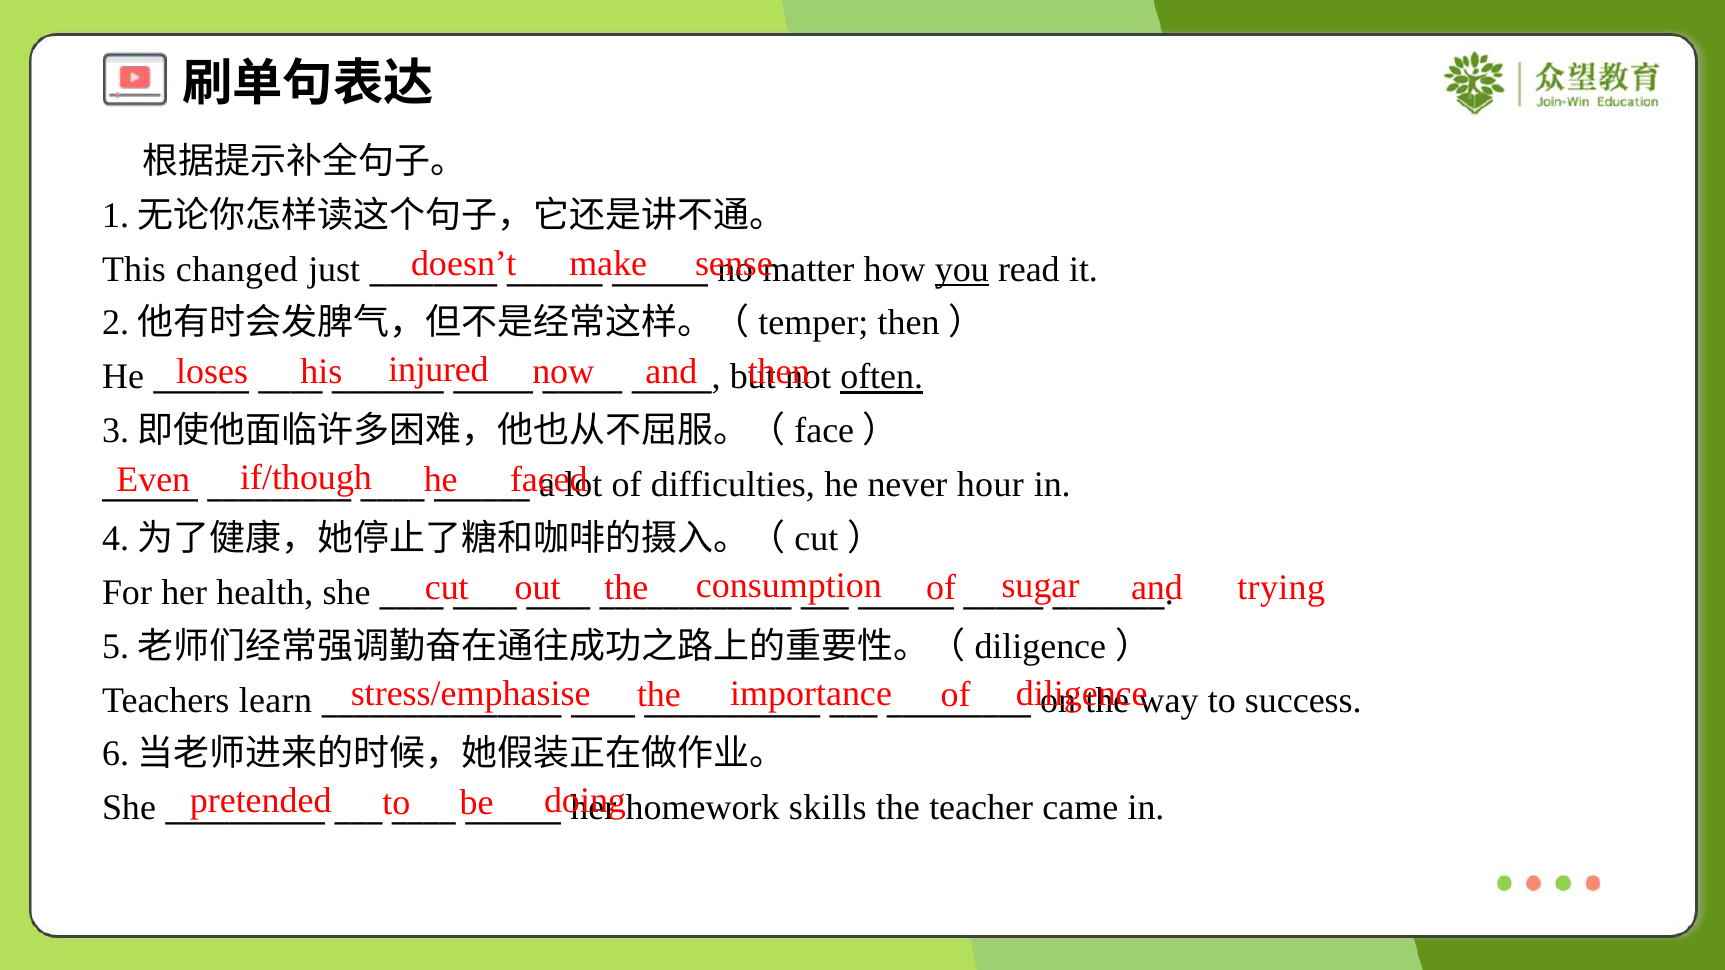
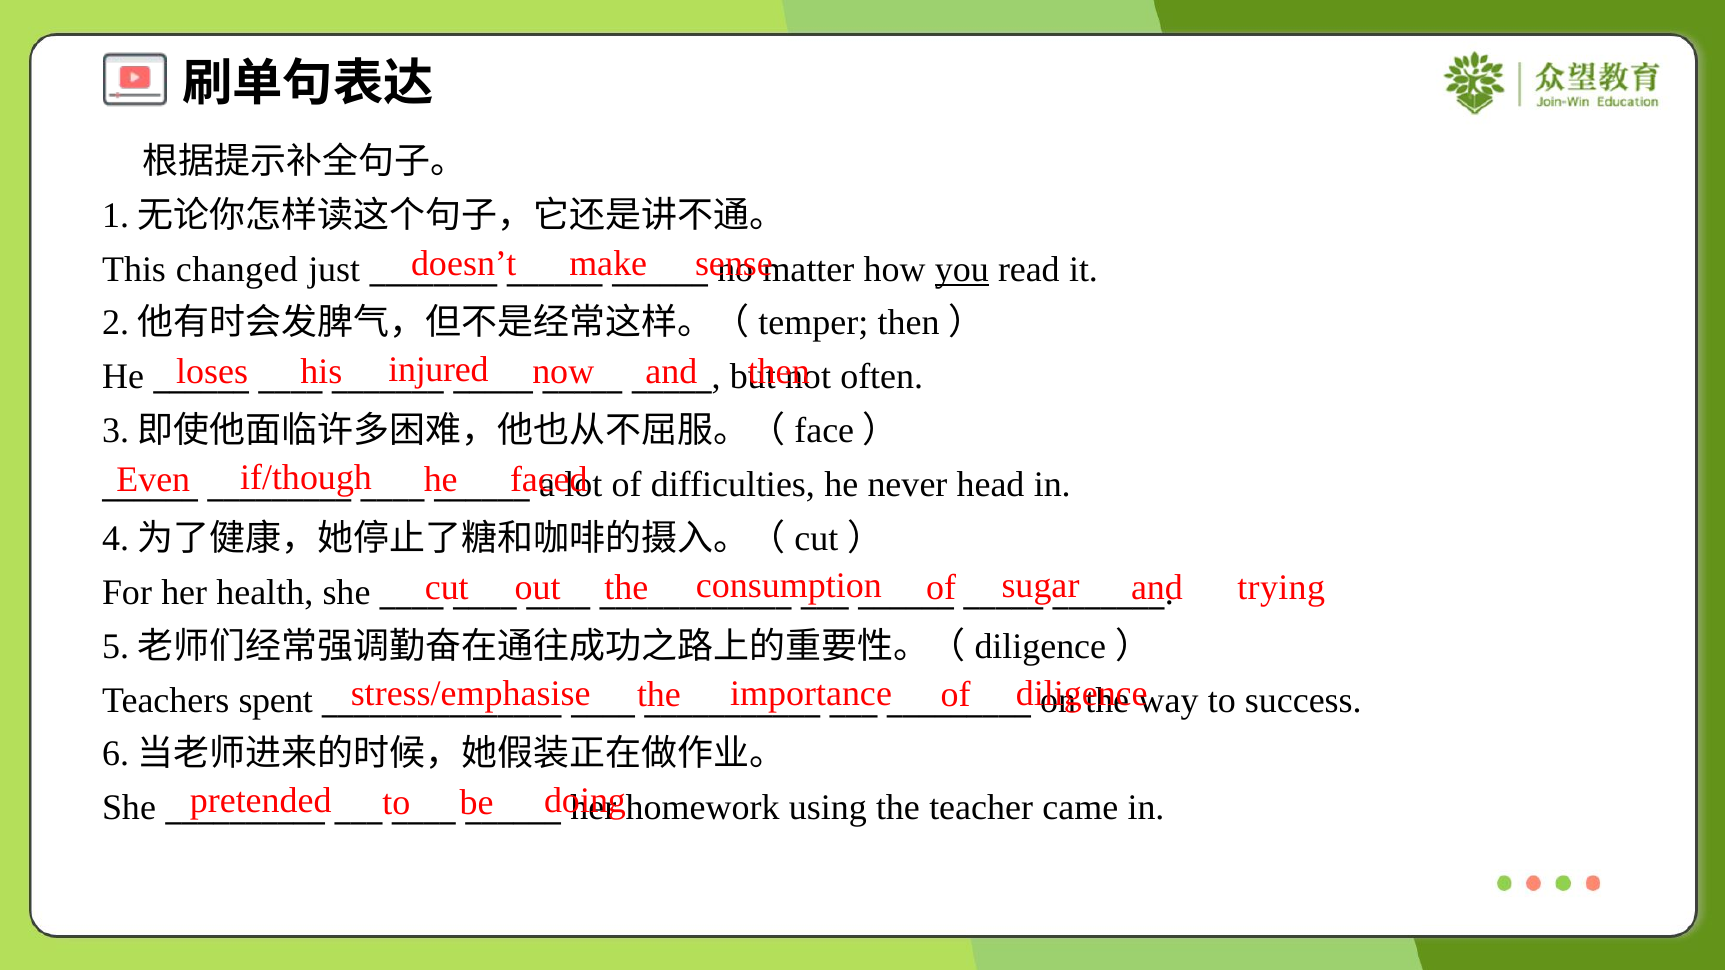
often underline: present -> none (882, 377)
hour: hour -> head (991, 485)
learn: learn -> spent (276, 700)
skills: skills -> using (828, 808)
